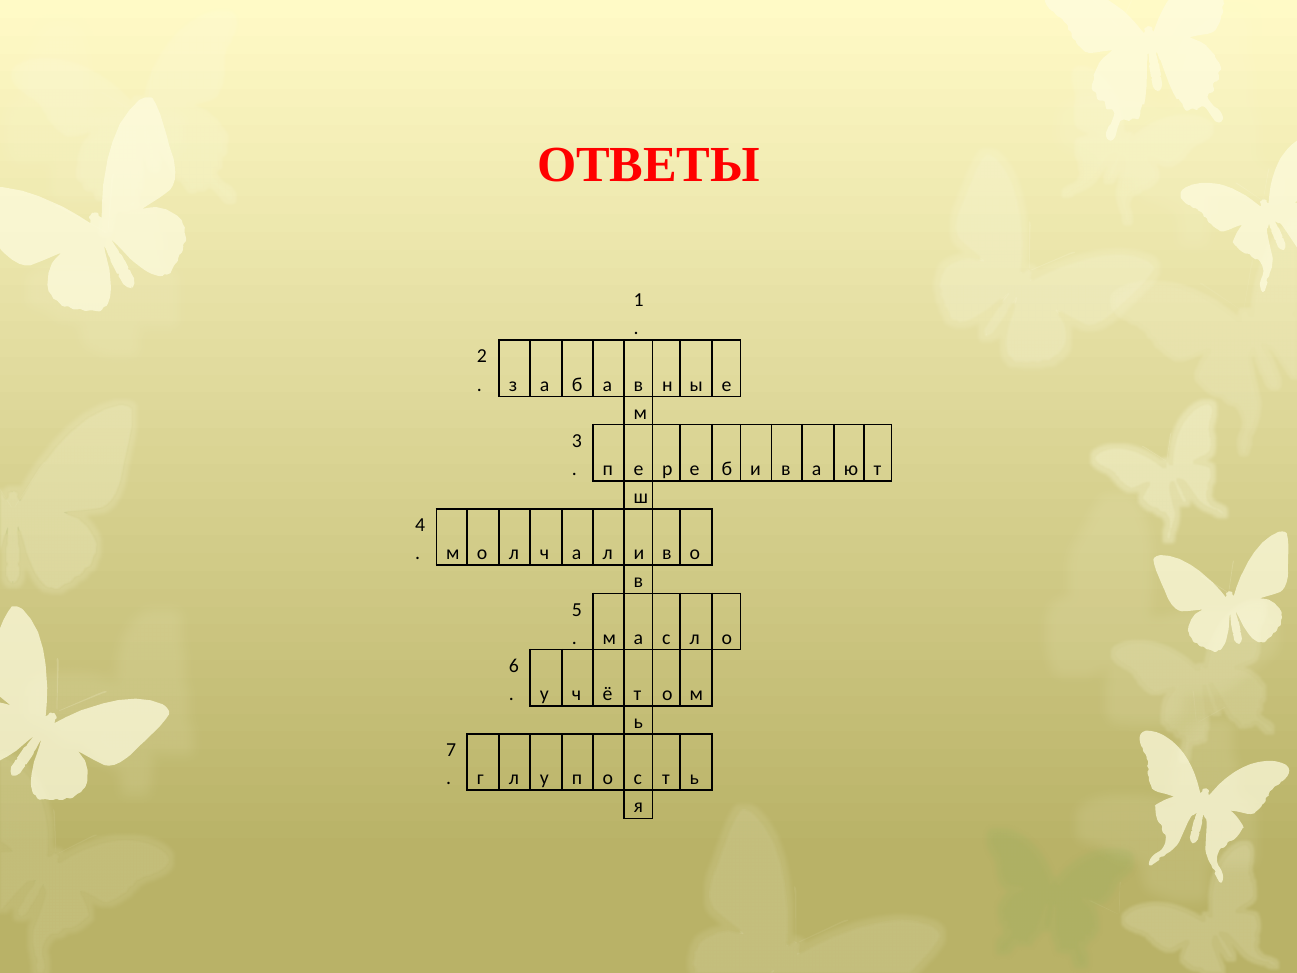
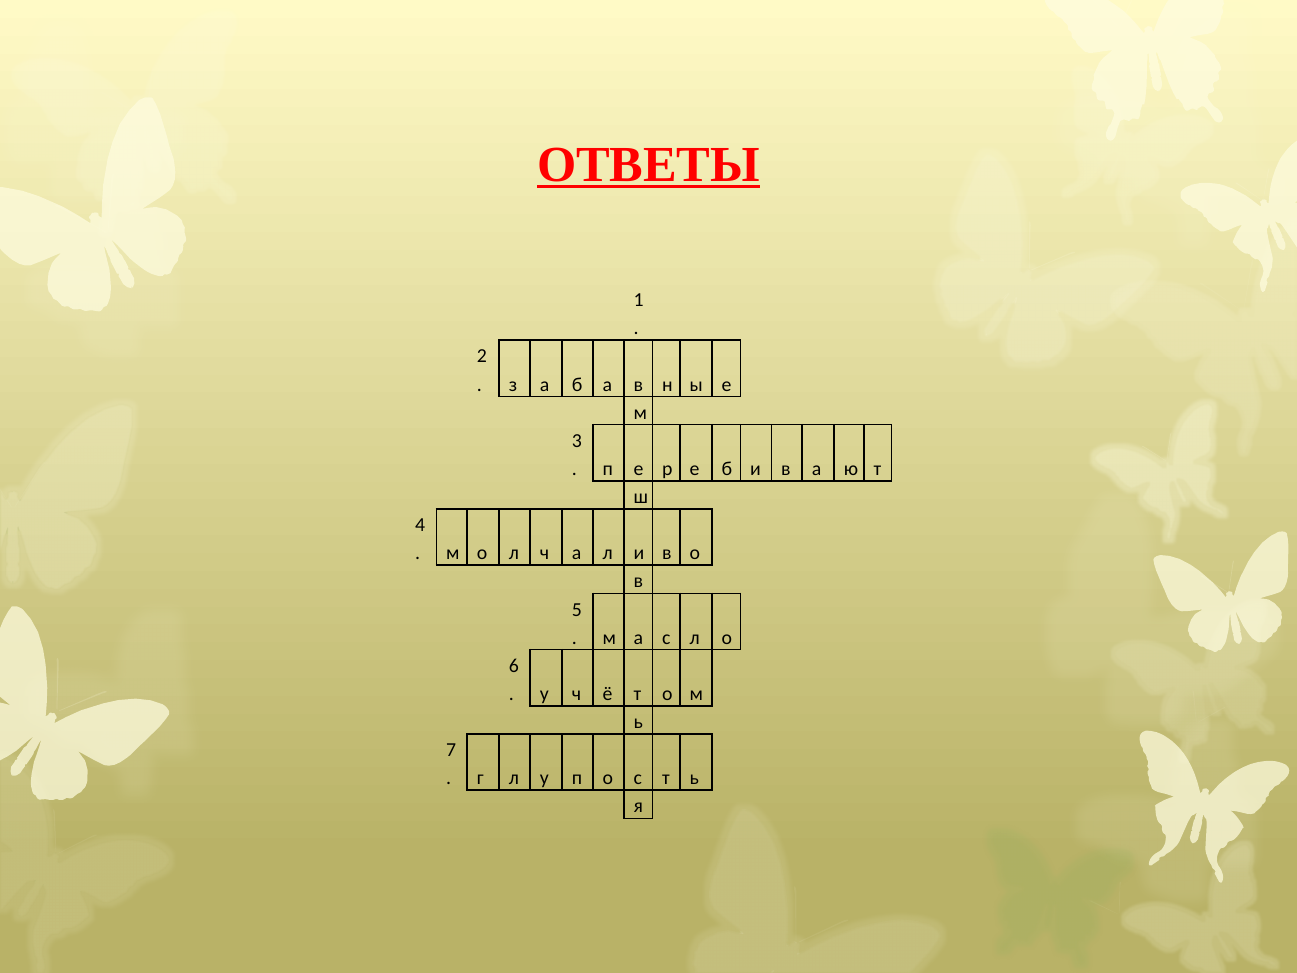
ОТВЕТЫ underline: none -> present (648, 165)
